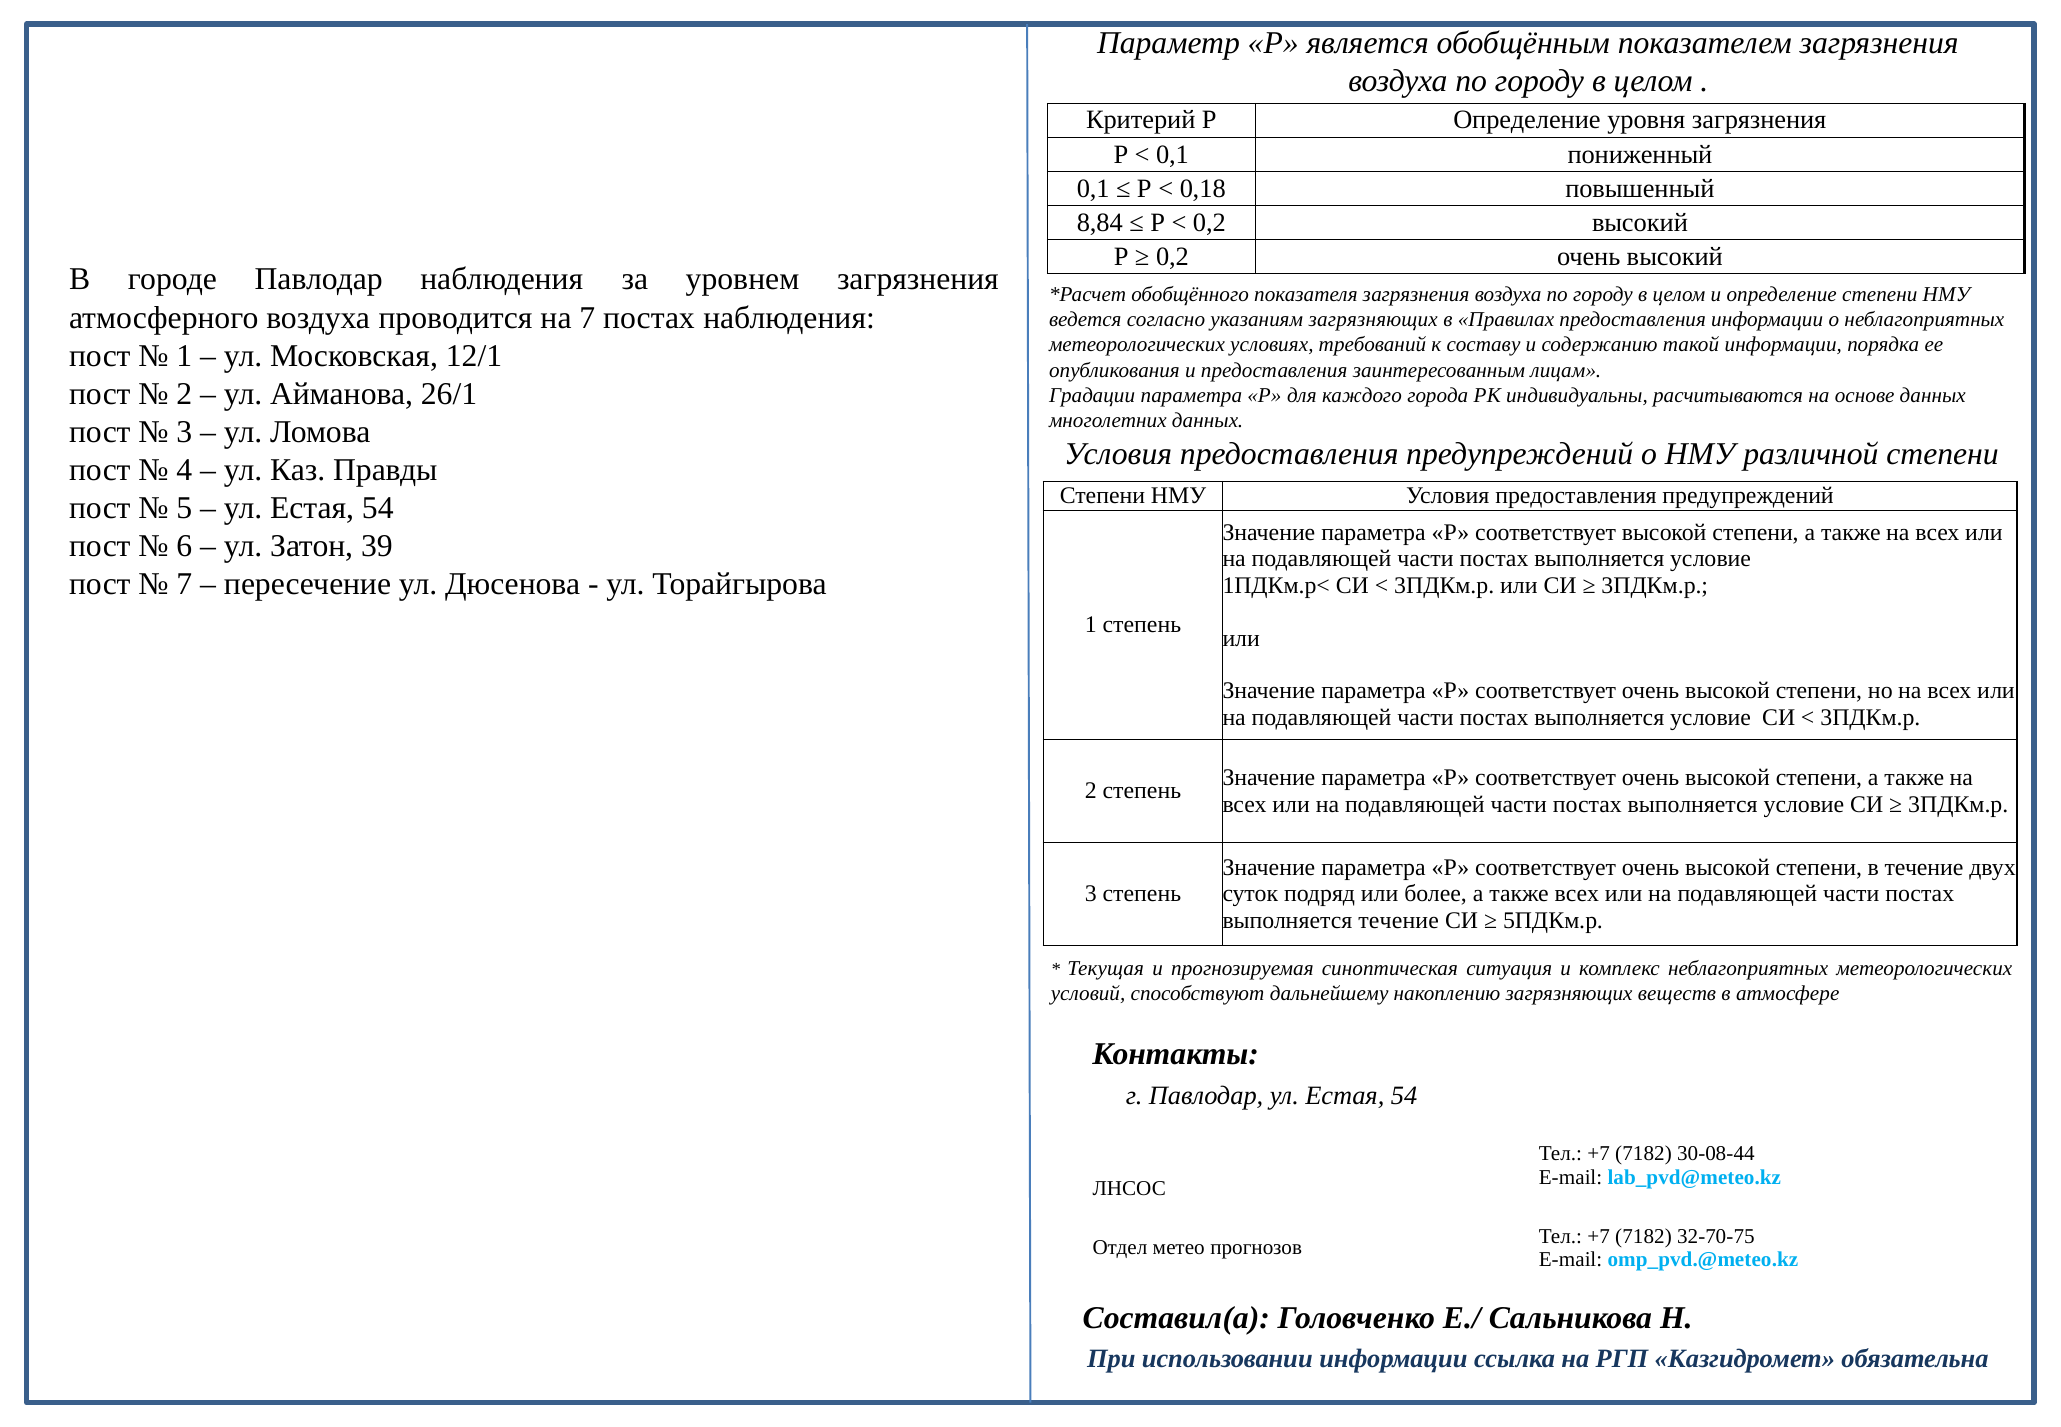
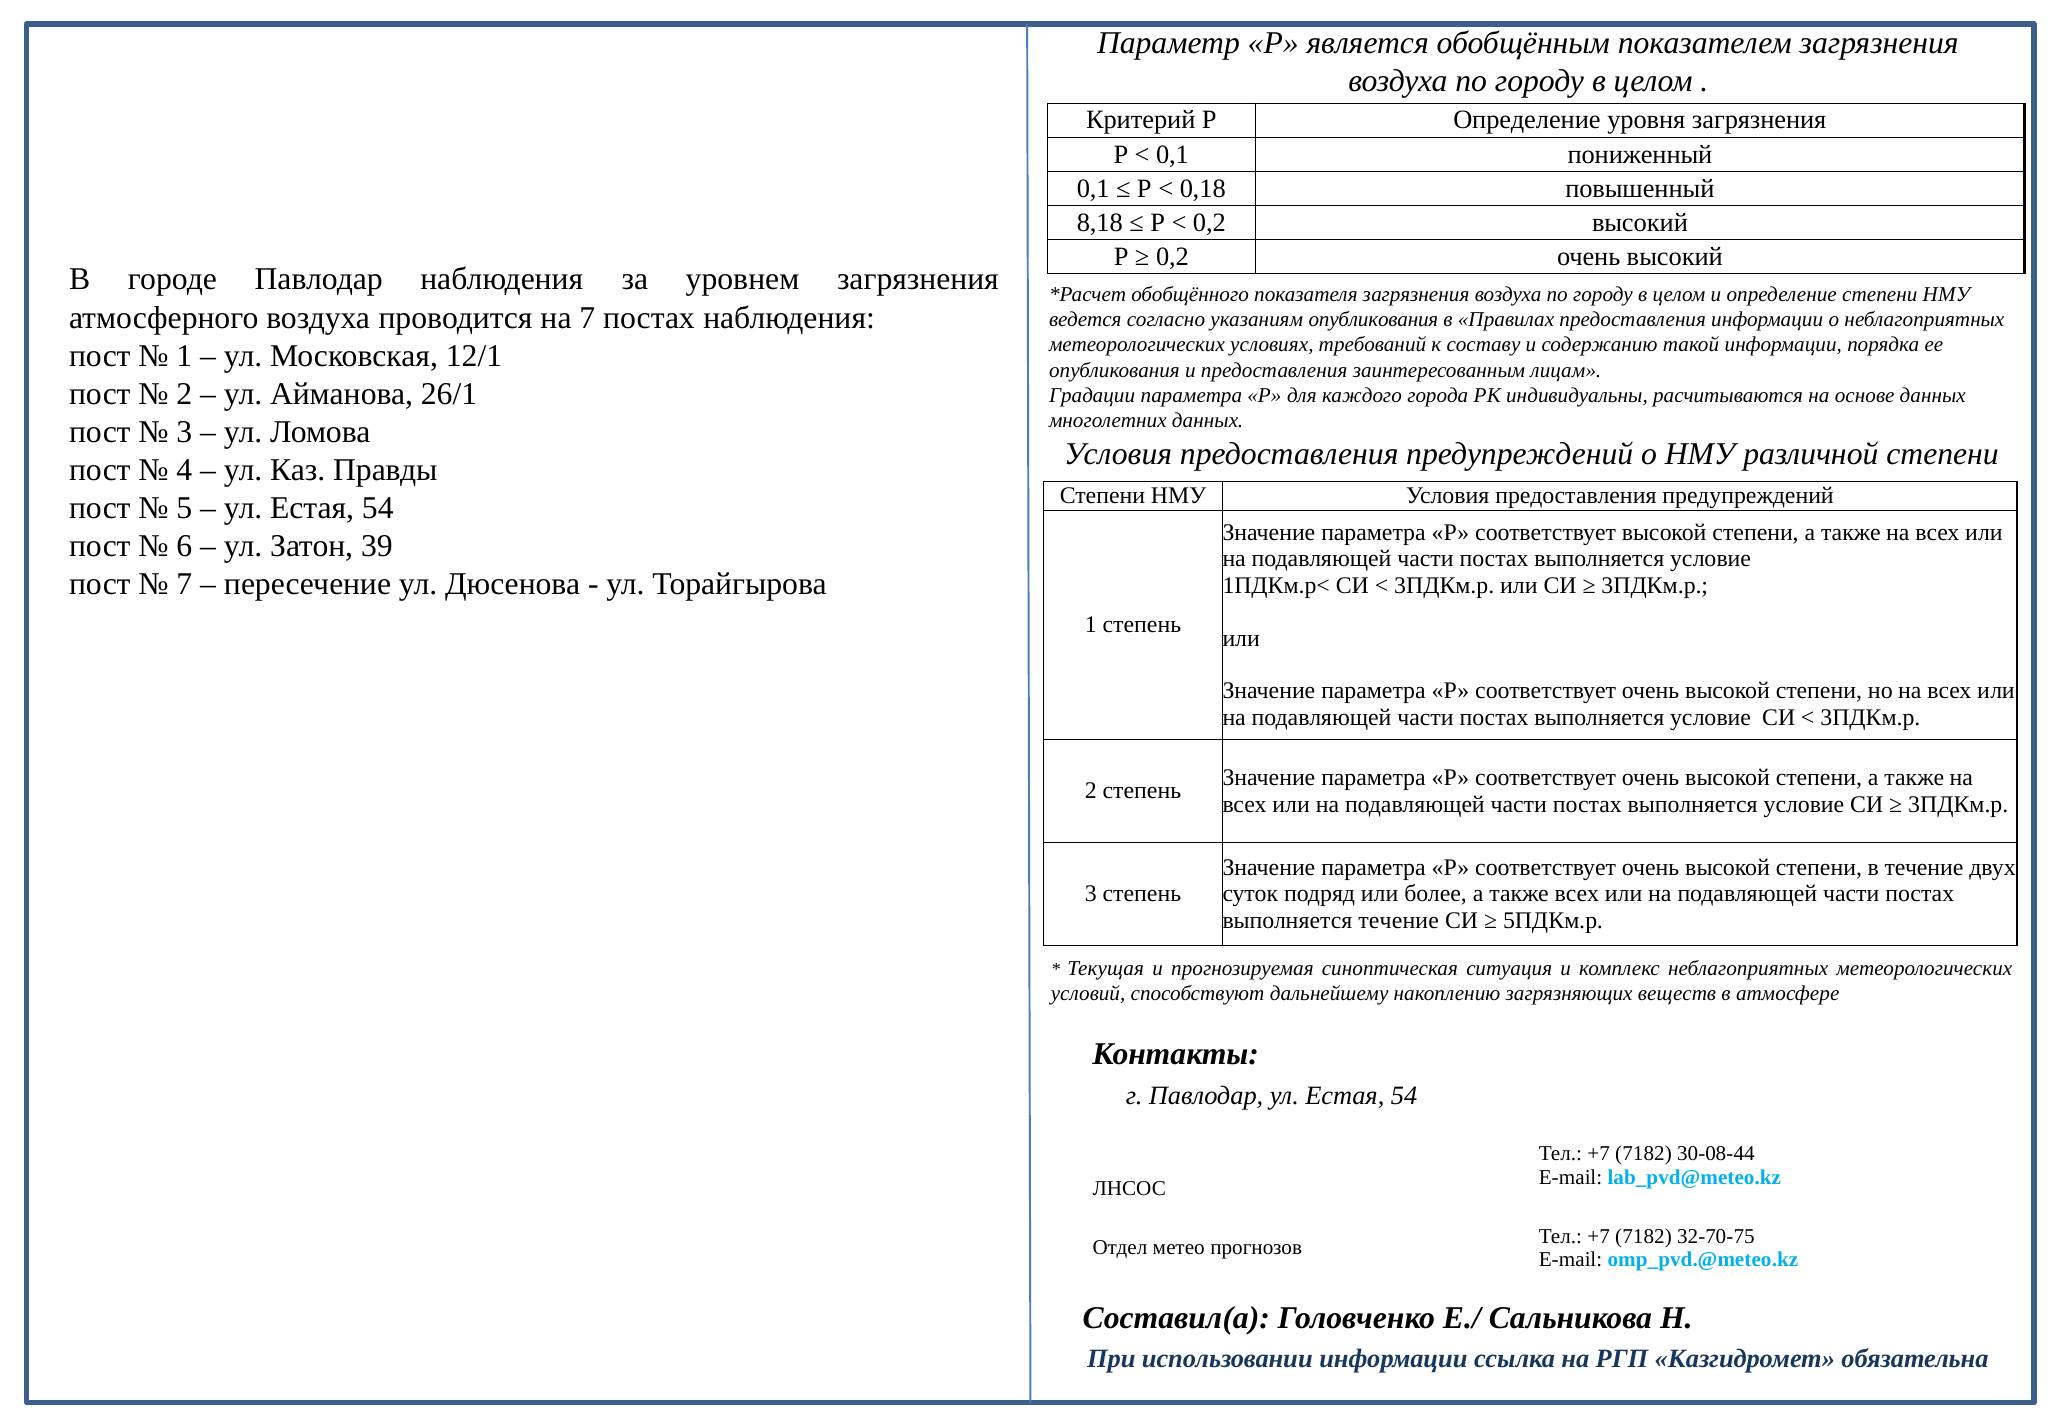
8,84: 8,84 -> 8,18 (1100, 222)
указаниям загрязняющих: загрязняющих -> опубликования (1373, 320)
